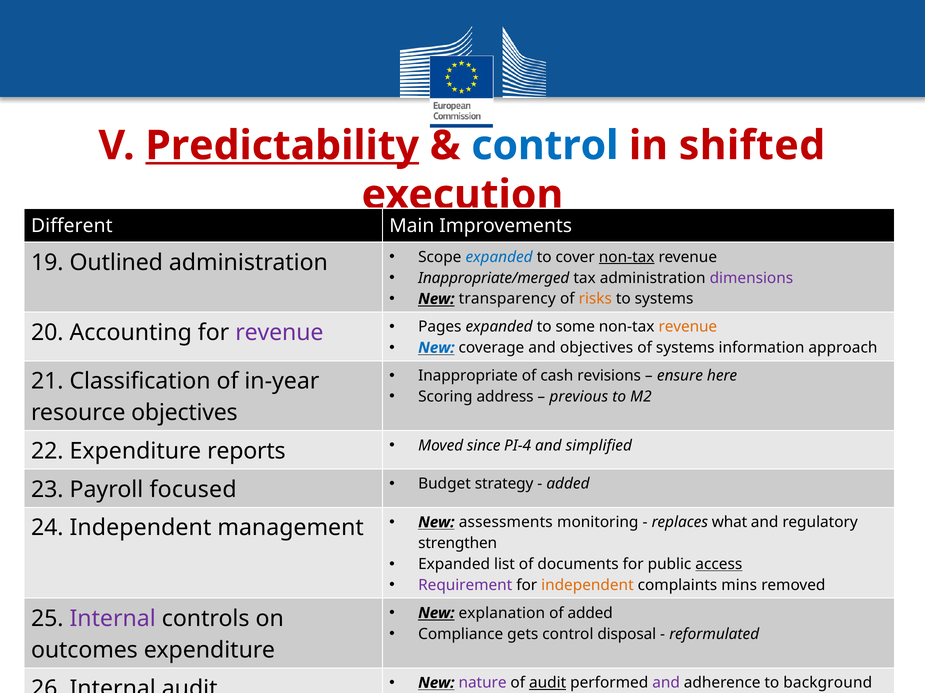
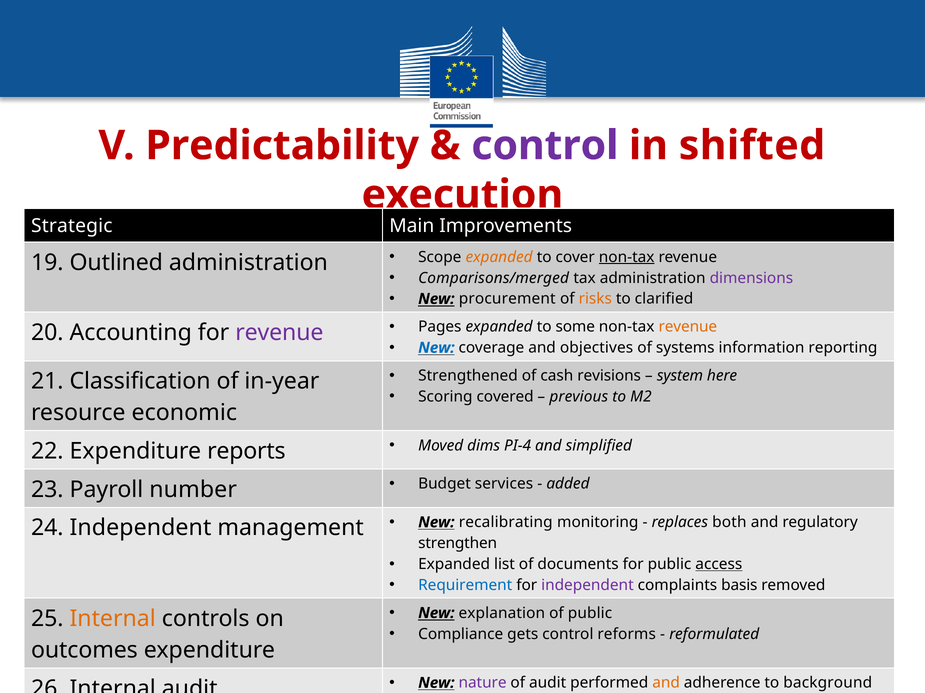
Predictability underline: present -> none (282, 146)
control colour: blue -> purple (545, 146)
Different: Different -> Strategic (72, 226)
expanded colour: blue -> orange (499, 257)
Inappropriate/merged: Inappropriate/merged -> Comparisons/merged (494, 278)
transparency: transparency -> procurement (507, 299)
to systems: systems -> clarified (664, 299)
approach: approach -> reporting (843, 348)
Inappropriate: Inappropriate -> Strengthened (468, 376)
ensure: ensure -> system (680, 376)
address: address -> covered (505, 397)
resource objectives: objectives -> economic (184, 413)
since: since -> dims (484, 446)
focused: focused -> number (193, 490)
strategy: strategy -> services (504, 484)
assessments: assessments -> recalibrating (506, 523)
what: what -> both (729, 523)
Requirement colour: purple -> blue (465, 586)
independent colour: orange -> purple (587, 586)
mins: mins -> basis (739, 586)
of added: added -> public (590, 614)
Internal colour: purple -> orange (113, 619)
disposal: disposal -> reforms (627, 635)
audit underline: present -> none (548, 684)
and colour: purple -> orange (666, 684)
